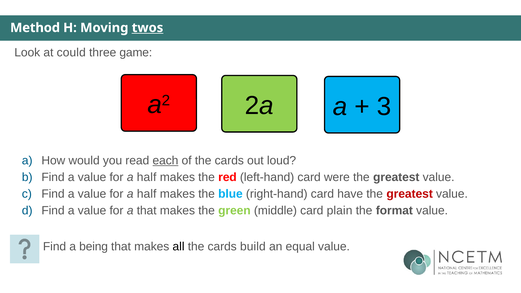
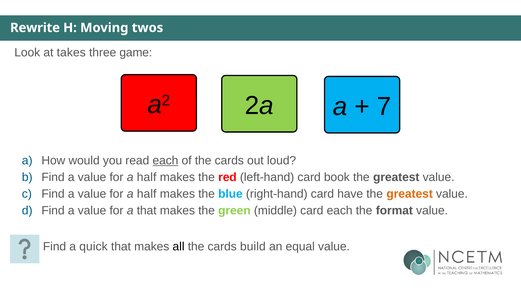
Method: Method -> Rewrite (35, 28)
twos underline: present -> none (148, 28)
could: could -> takes (71, 53)
3: 3 -> 7 (384, 107)
were: were -> book (337, 177)
greatest colour: red -> orange (410, 194)
card plain: plain -> each (340, 211)
being: being -> quick (93, 246)
